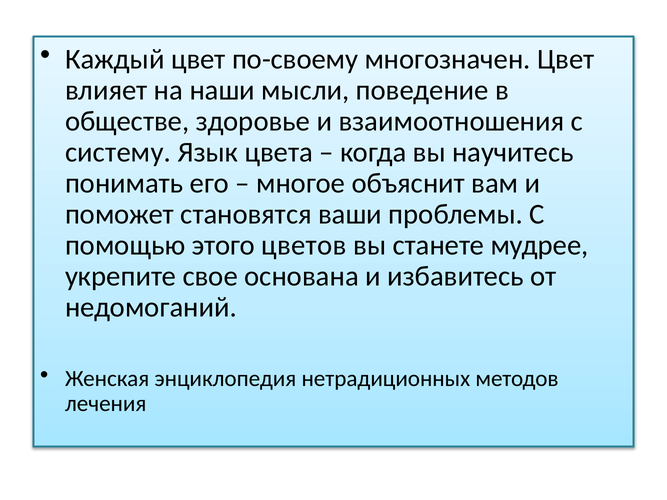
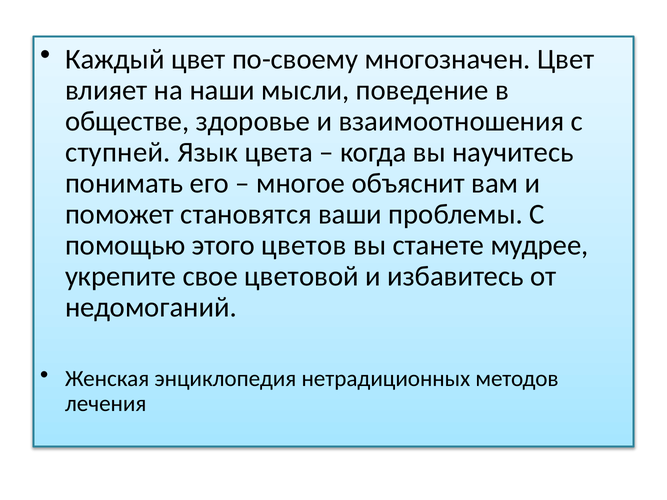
систему: систему -> ступней (118, 152)
основана: основана -> цветовой (302, 276)
